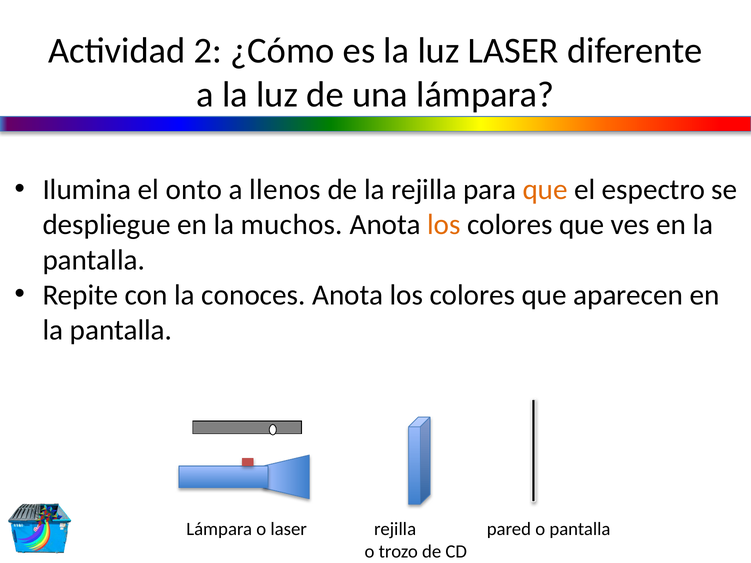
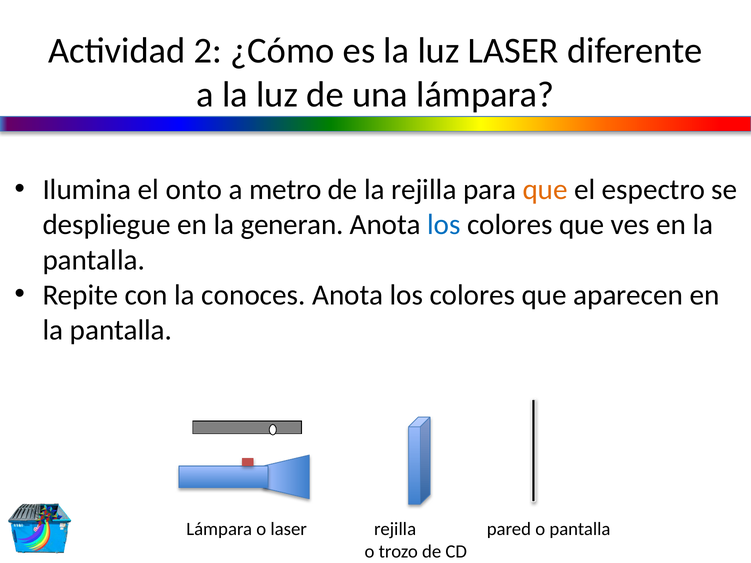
llenos: llenos -> metro (285, 190)
muchos: muchos -> generan (292, 225)
los colour: orange -> blue (444, 225)
